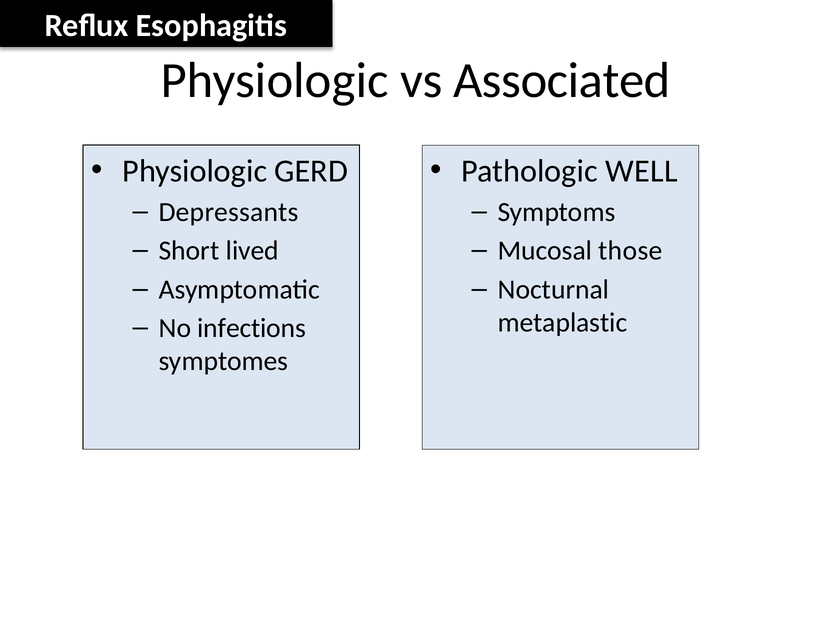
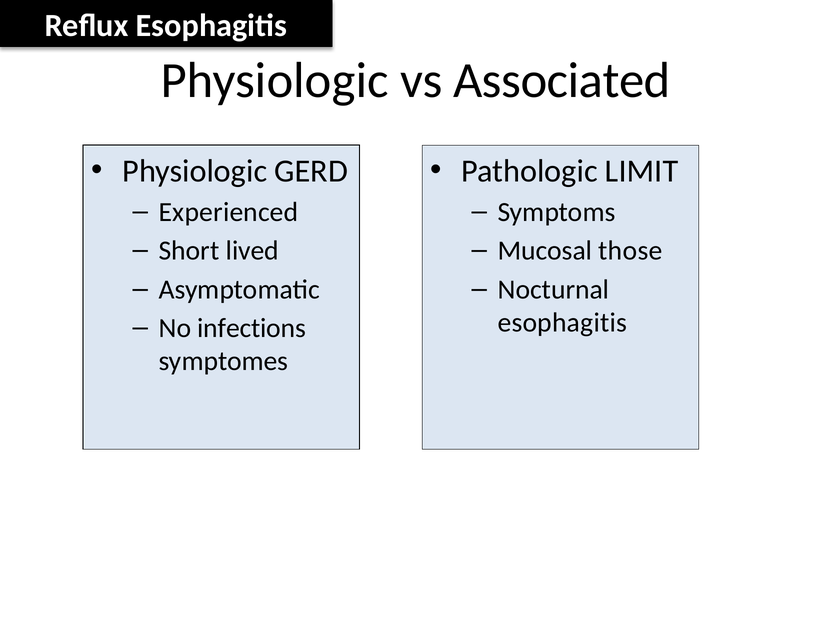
WELL: WELL -> LIMIT (642, 171)
Depressants: Depressants -> Experienced (229, 212)
metaplastic: metaplastic -> esophagitis (562, 323)
